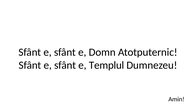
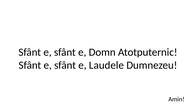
Templul: Templul -> Laudele (106, 65)
